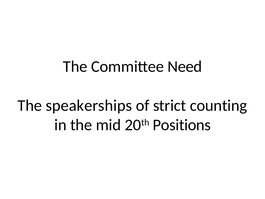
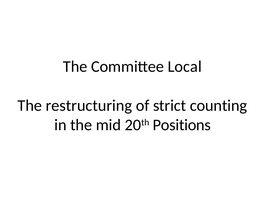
Need: Need -> Local (185, 67)
speakerships: speakerships -> restructuring (89, 105)
